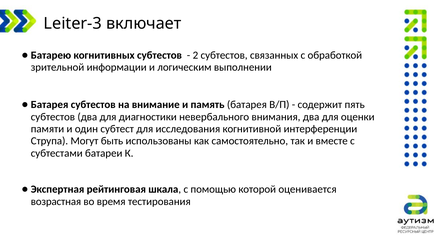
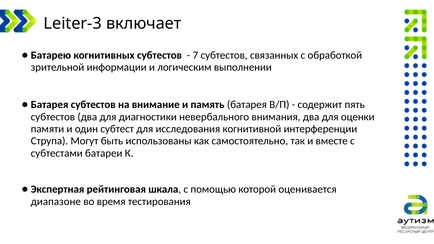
2: 2 -> 7 (195, 55)
возрастная: возрастная -> диапазоне (56, 202)
